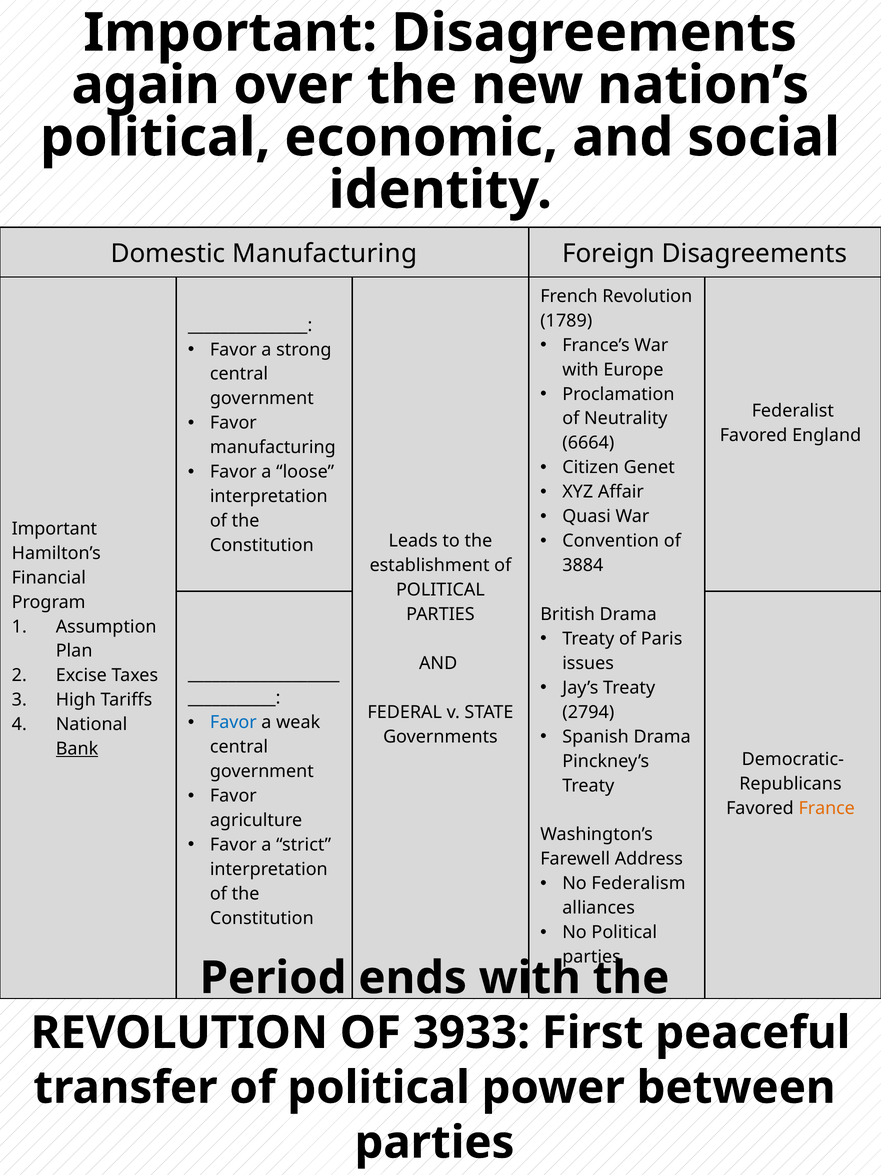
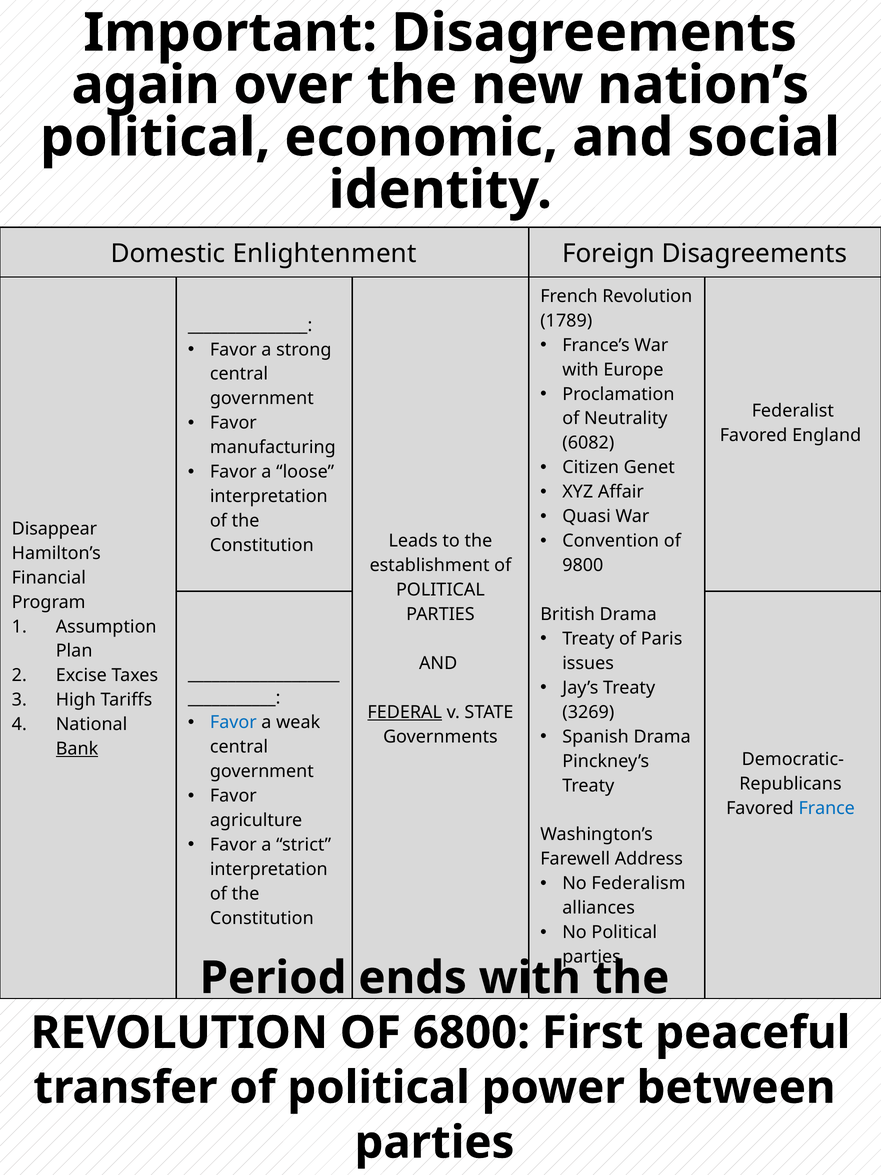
Domestic Manufacturing: Manufacturing -> Enlightenment (325, 253)
6664: 6664 -> 6082 (588, 443)
Important: Important -> Disappear (54, 529)
3884: 3884 -> 9800 (583, 565)
FEDERAL underline: none -> present (405, 712)
2794: 2794 -> 3269 (588, 712)
France colour: orange -> blue (827, 808)
3933: 3933 -> 6800 (471, 1033)
